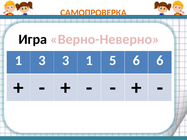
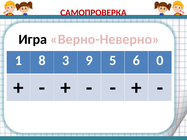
САМОПРОВЕРКА colour: orange -> red (93, 13)
1 3: 3 -> 8 (42, 61)
3 1: 1 -> 9 (89, 61)
6 6: 6 -> 0 (160, 61)
